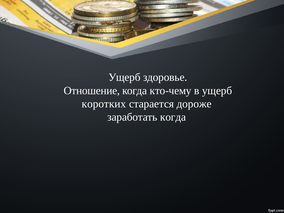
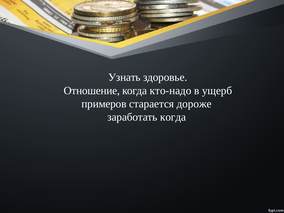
Ущерб: Ущерб -> Узнать (124, 77)
кто-чему: кто-чему -> кто-надо (171, 91)
коротких: коротких -> примеров (104, 104)
